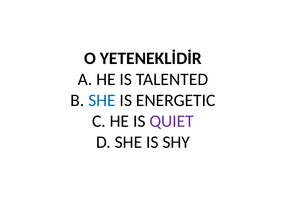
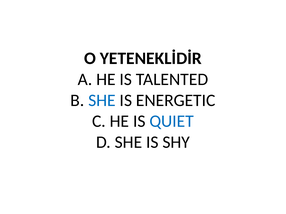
QUIET colour: purple -> blue (172, 121)
